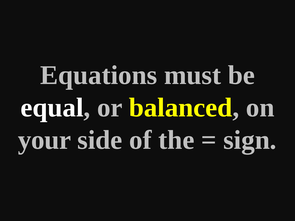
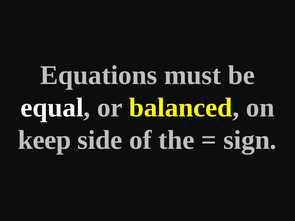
your: your -> keep (45, 140)
